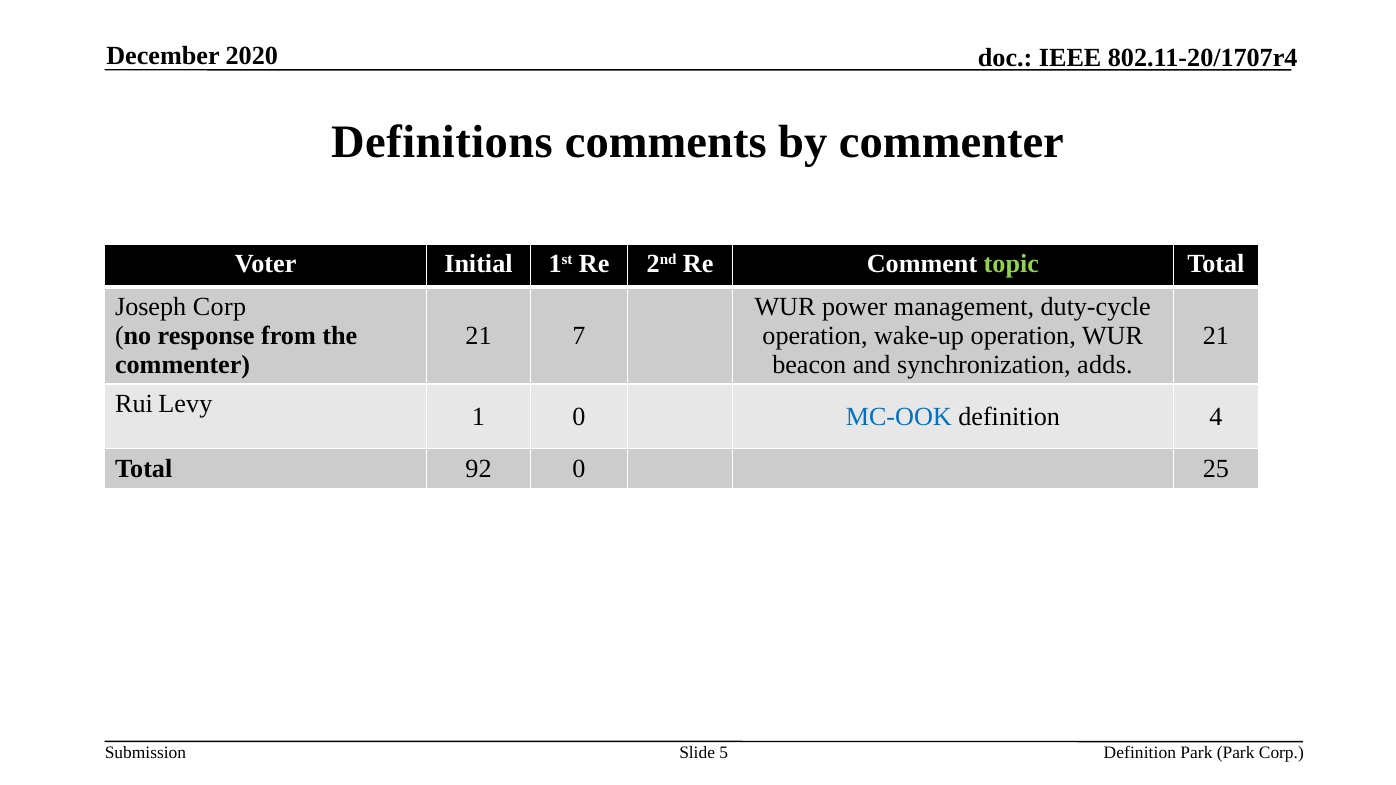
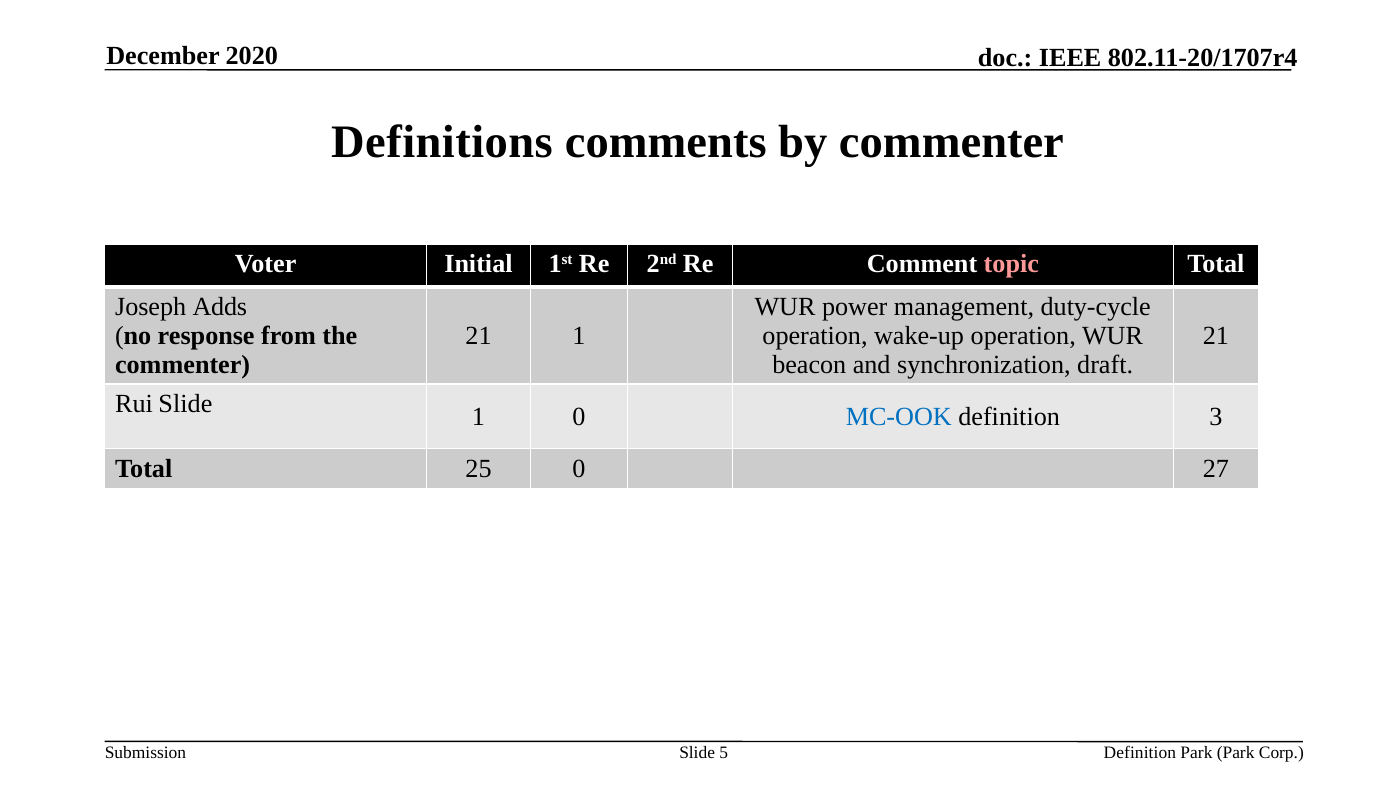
topic colour: light green -> pink (1011, 264)
Joseph Corp: Corp -> Adds (220, 307)
21 7: 7 -> 1 (579, 336)
adds: adds -> draft (1105, 365)
Rui Levy: Levy -> Slide (185, 404)
4: 4 -> 3 (1216, 417)
92: 92 -> 25 (479, 469)
25: 25 -> 27 (1216, 469)
